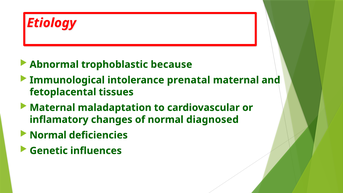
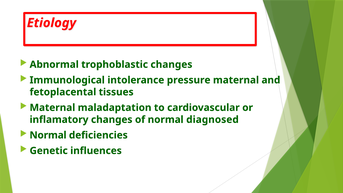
trophoblastic because: because -> changes (171, 64)
prenatal: prenatal -> pressure (189, 80)
